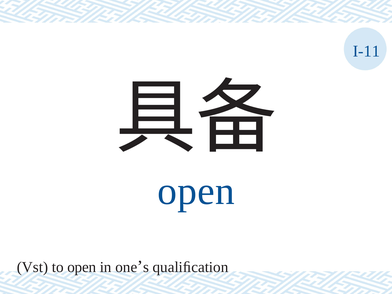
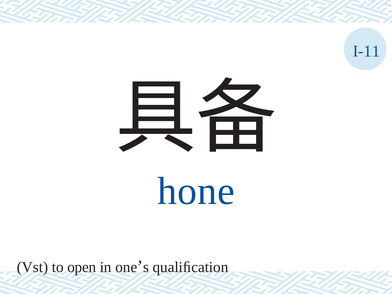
open: open -> hone (196, 191)
